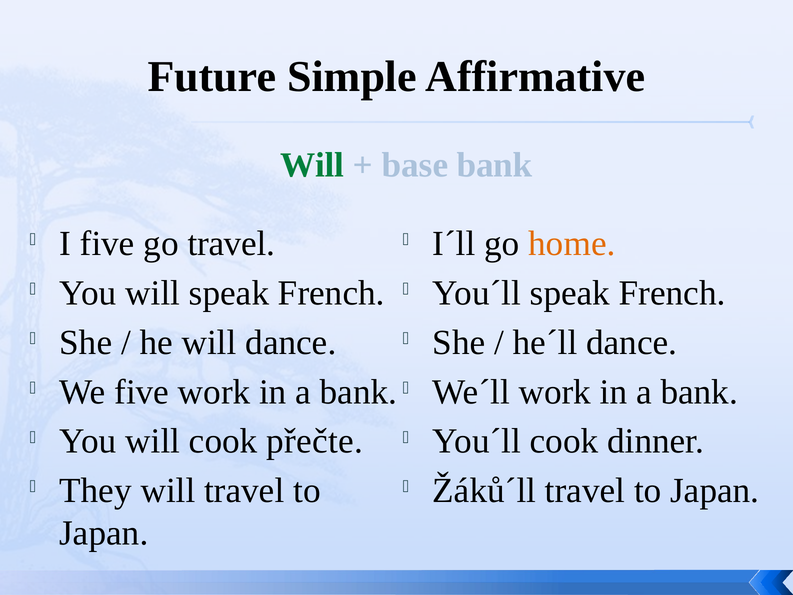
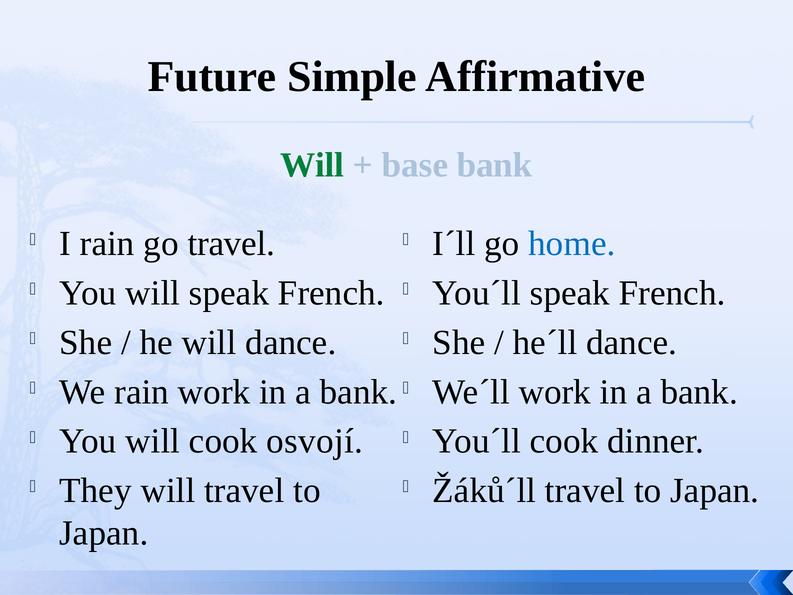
I five: five -> rain (107, 244)
home colour: orange -> blue (572, 244)
We five: five -> rain (142, 392)
přečte: přečte -> osvojí (315, 441)
